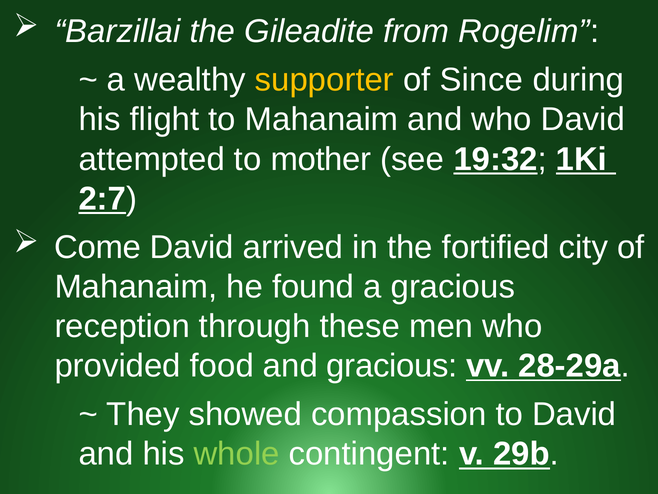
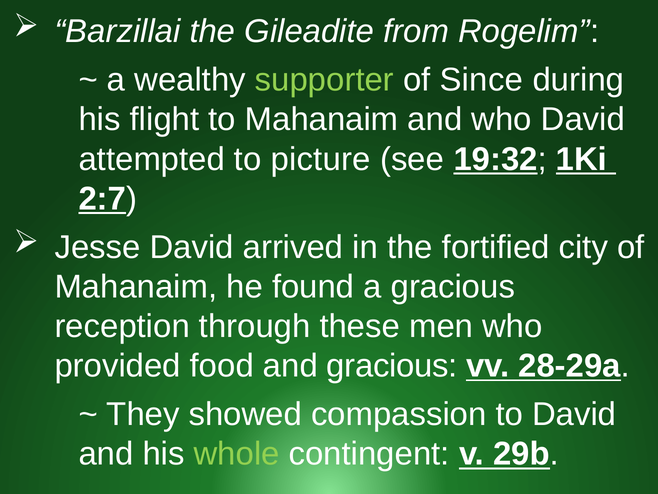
supporter colour: yellow -> light green (324, 80)
mother: mother -> picture (321, 159)
Come: Come -> Jesse (98, 247)
